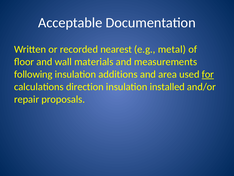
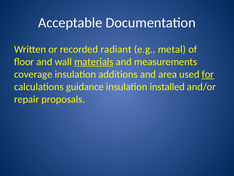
nearest: nearest -> radiant (116, 49)
materials underline: none -> present (94, 62)
following: following -> coverage (33, 74)
direction: direction -> guidance (85, 87)
